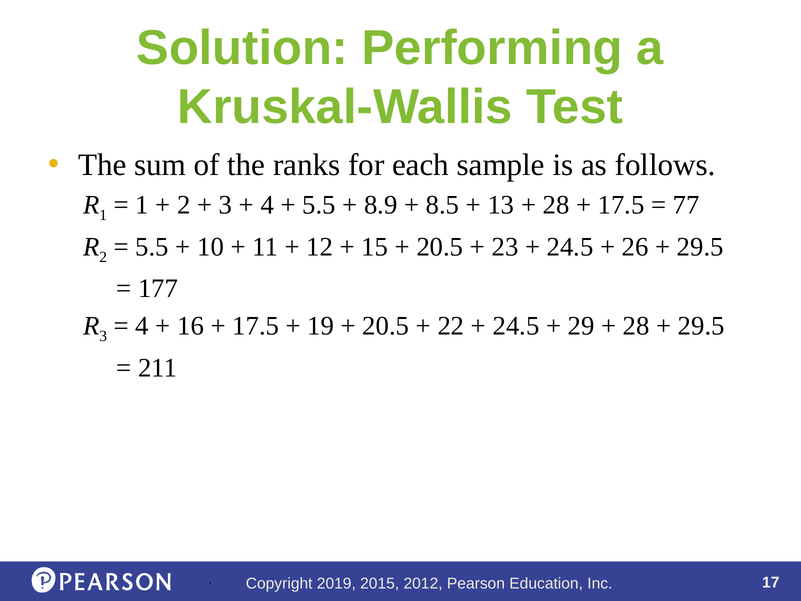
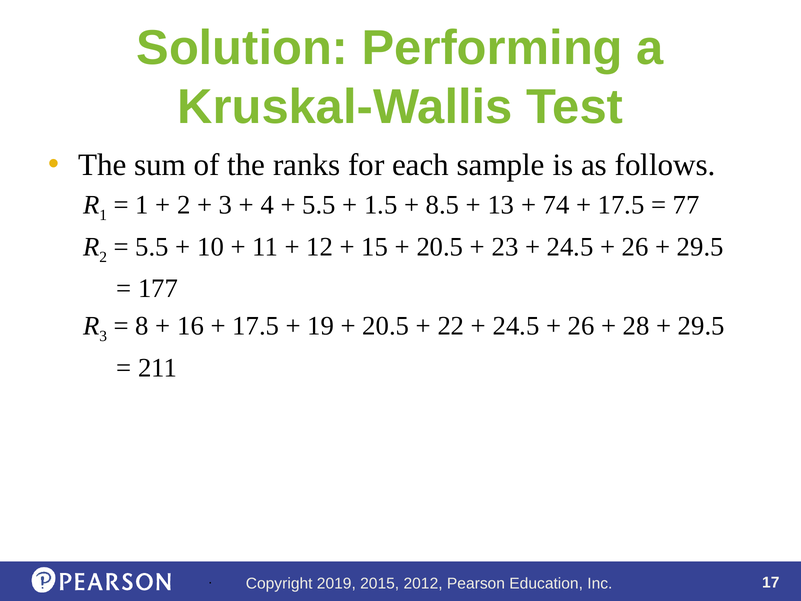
8.9: 8.9 -> 1.5 (381, 205)
28: 28 -> 74 (556, 205)
4: 4 -> 8 (142, 326)
29: 29 -> 26 (581, 326)
